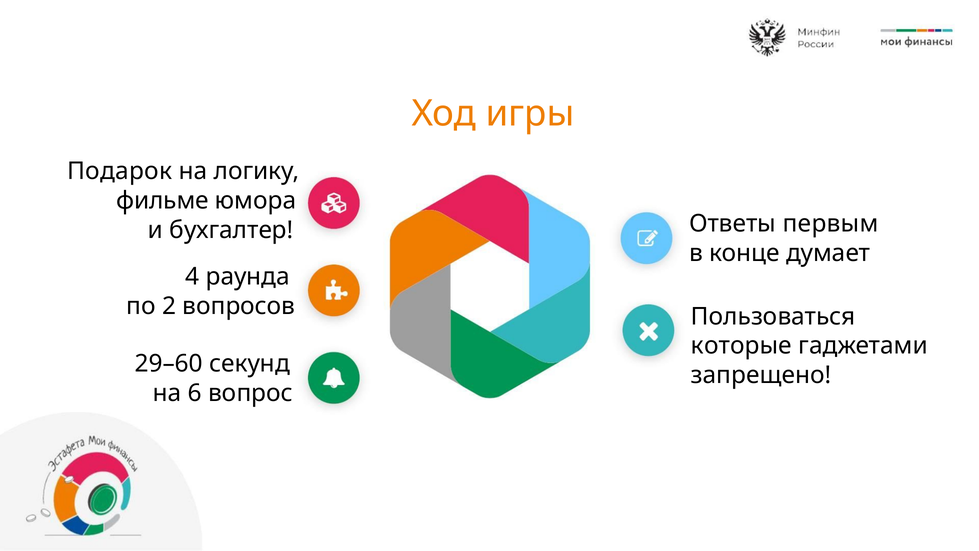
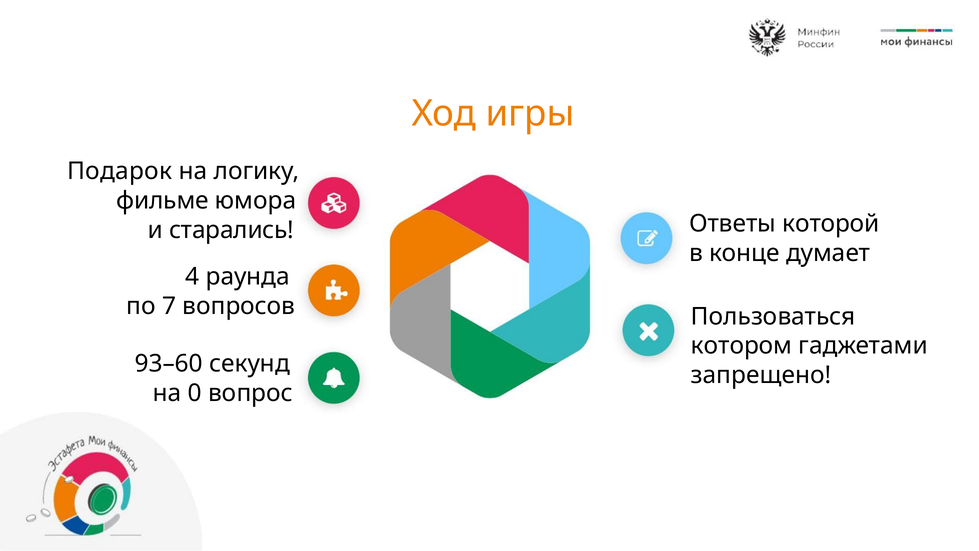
бухгалтер: бухгалтер -> старались (232, 230)
первым: первым -> которой (831, 223)
2: 2 -> 7 (169, 306)
которые: которые -> котором (742, 346)
29–60: 29–60 -> 93–60 (169, 364)
6: 6 -> 0 (195, 393)
